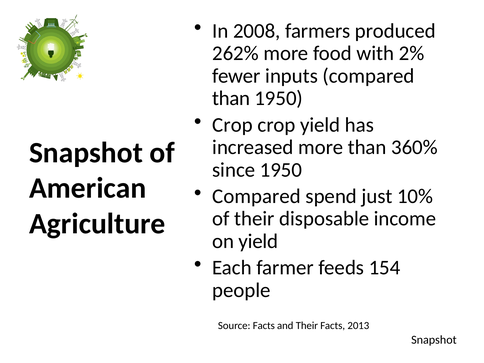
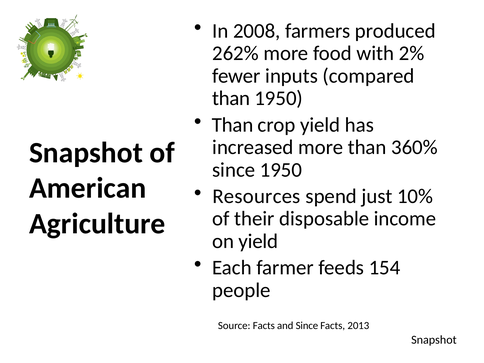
Crop: Crop -> Than (233, 125)
Compared: Compared -> Resources (256, 196)
and Their: Their -> Since (307, 325)
